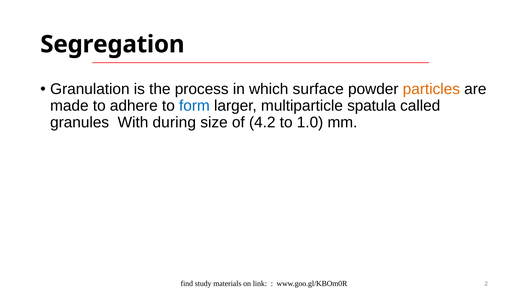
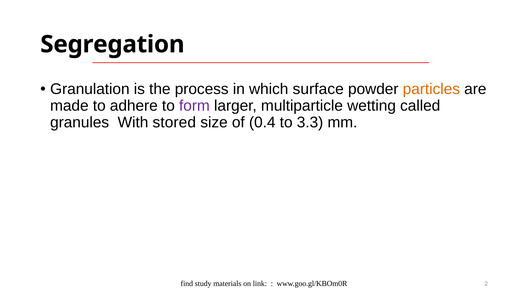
form colour: blue -> purple (194, 106)
spatula: spatula -> wetting (372, 106)
during: during -> stored (174, 122)
4.2: 4.2 -> 0.4 (262, 122)
1.0: 1.0 -> 3.3 (310, 122)
